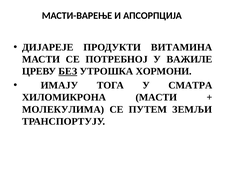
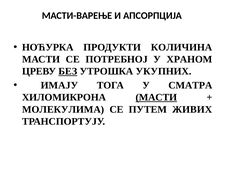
ДИЈАРЕЈЕ: ДИЈАРЕЈЕ -> НОЋУРКА (48, 47)
ВИТАМИНА: ВИТАМИНА -> КОЛИЧИНА (182, 47)
ВАЖИЛЕ: ВАЖИЛЕ -> ХРАНОМ (189, 59)
ХОРМОНИ: ХОРМОНИ -> УКУПНИХ (164, 72)
МАСТИ underline: none -> present (156, 98)
ЗЕМЉИ: ЗЕМЉИ -> ЖИВИХ (192, 110)
